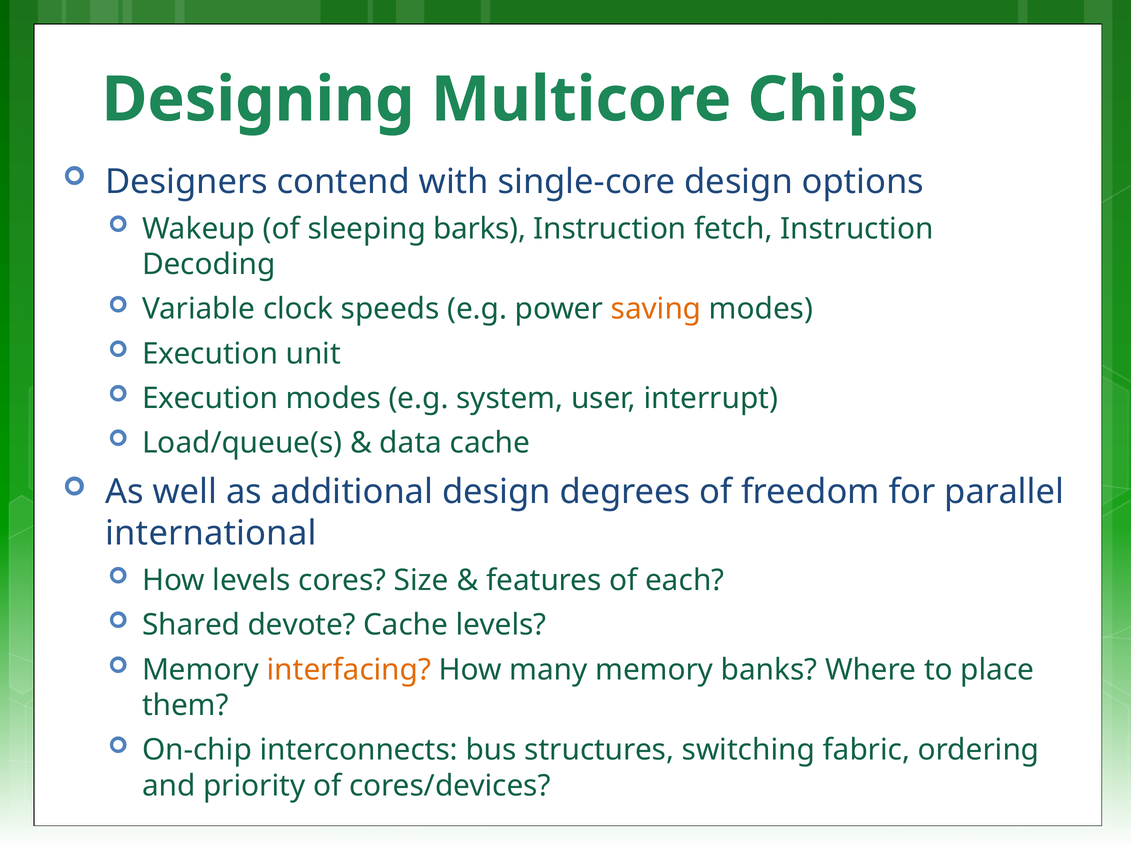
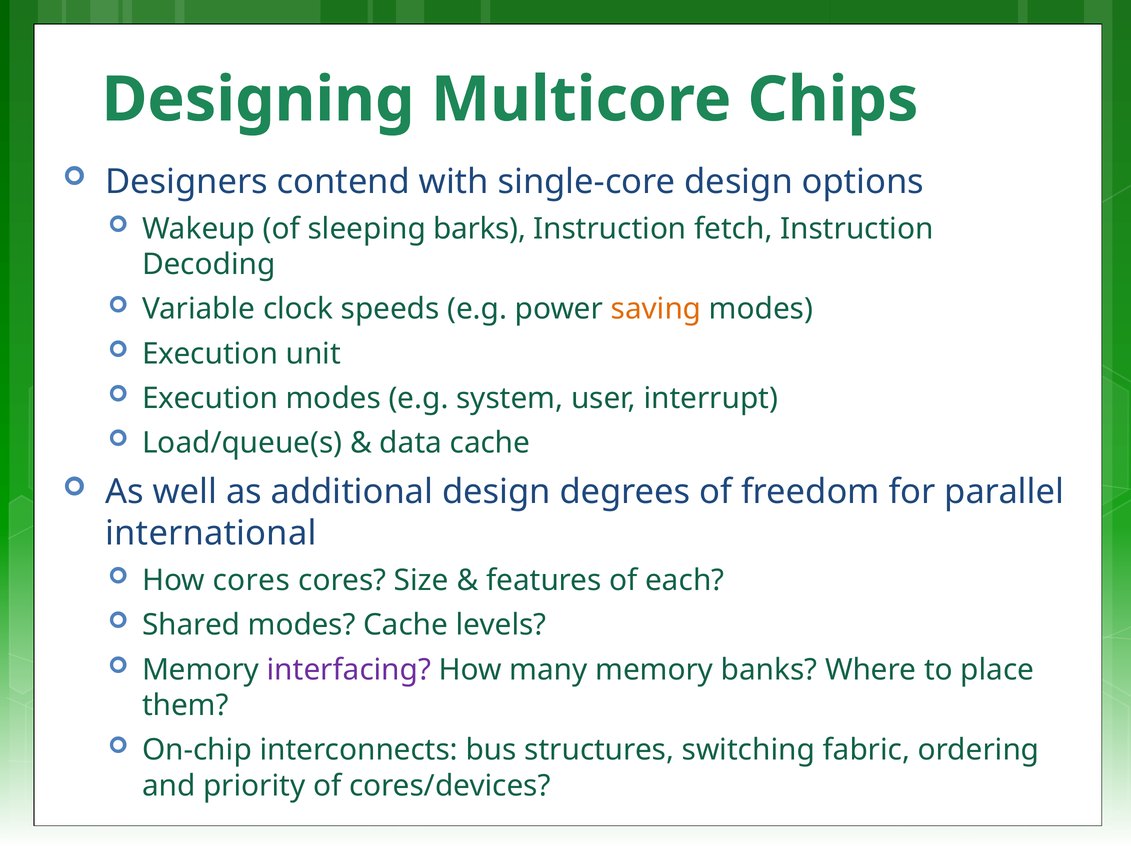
How levels: levels -> cores (251, 581)
Shared devote: devote -> modes (302, 625)
interfacing colour: orange -> purple (349, 670)
